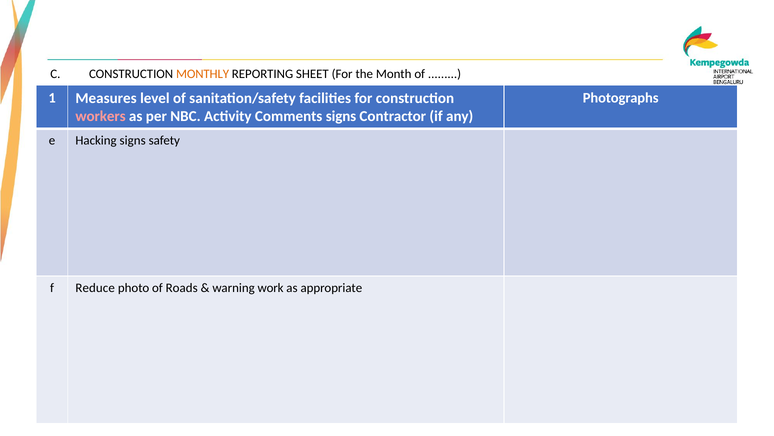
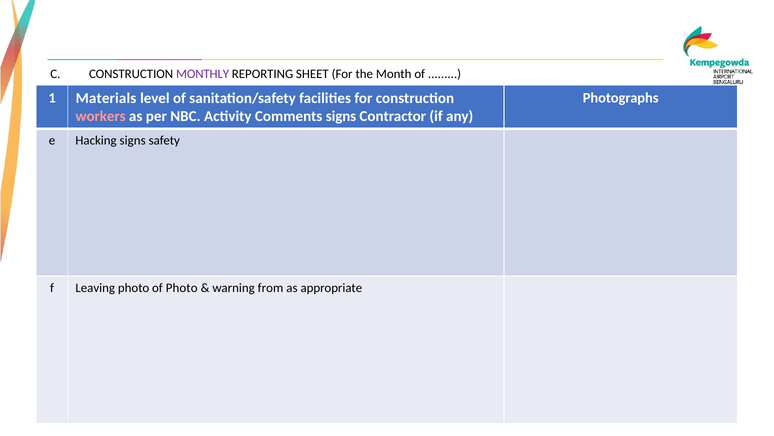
MONTHLY colour: orange -> purple (203, 74)
Measures: Measures -> Materials (106, 98)
Reduce: Reduce -> Leaving (95, 288)
of Roads: Roads -> Photo (182, 288)
work: work -> from (270, 288)
